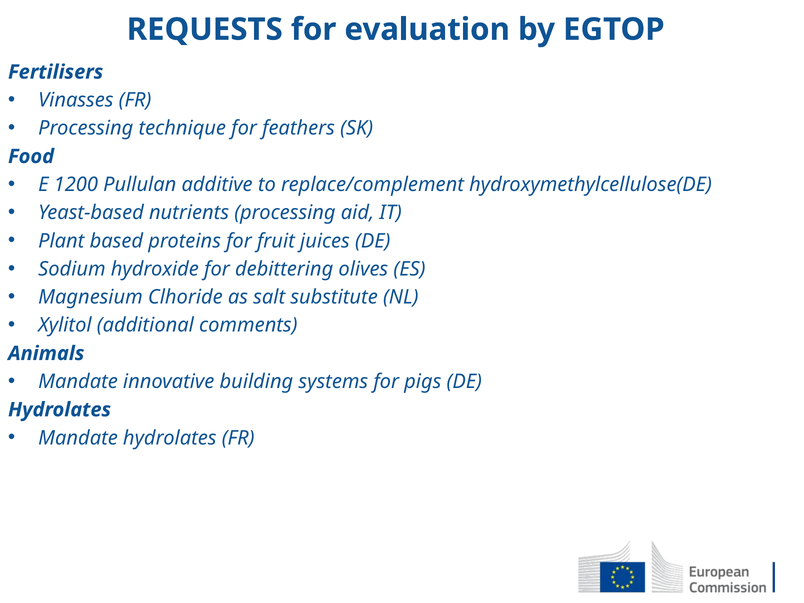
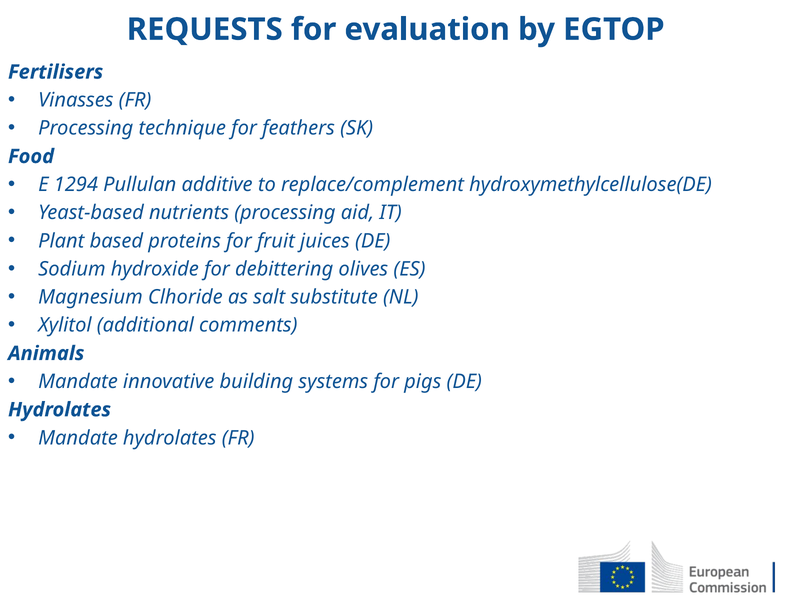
1200: 1200 -> 1294 (76, 185)
